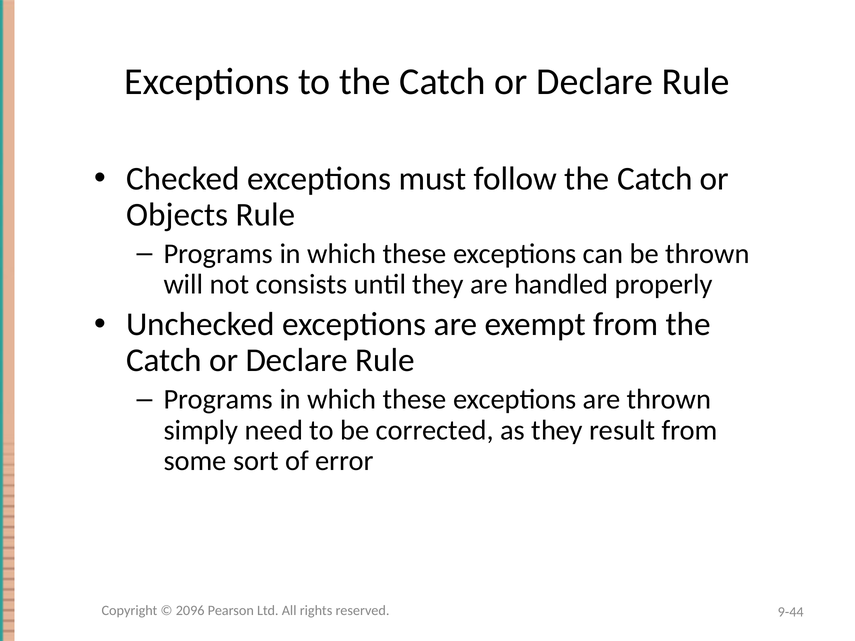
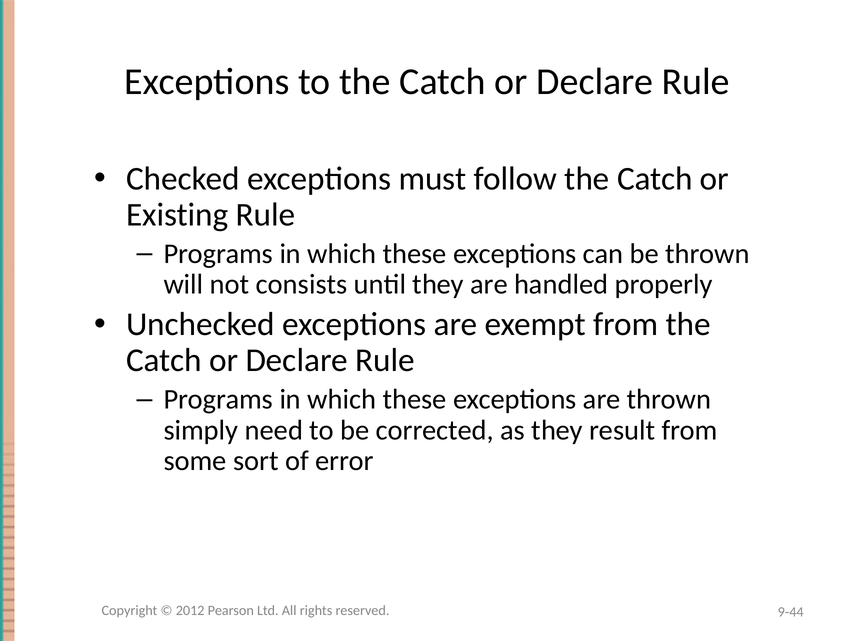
Objects: Objects -> Existing (177, 215)
2096: 2096 -> 2012 (190, 611)
